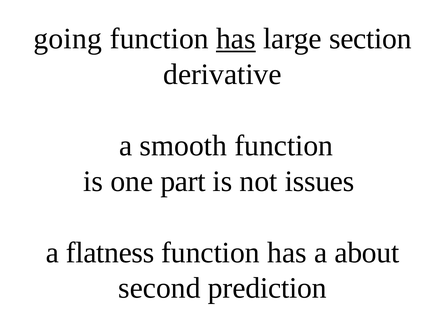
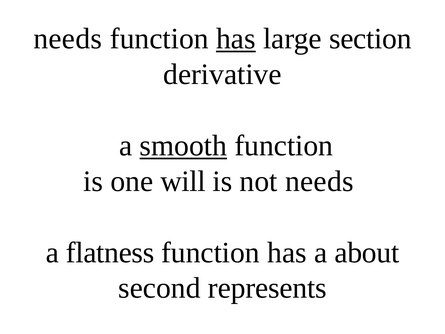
going: going -> needs (68, 39)
smooth underline: none -> present (183, 146)
part: part -> will (183, 181)
not issues: issues -> needs (319, 181)
prediction: prediction -> represents (267, 288)
